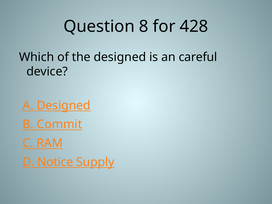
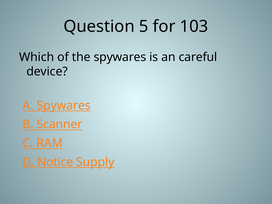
8: 8 -> 5 (144, 26)
428: 428 -> 103 (194, 26)
the designed: designed -> spywares (120, 57)
A Designed: Designed -> Spywares (64, 105)
Commit: Commit -> Scanner (59, 124)
